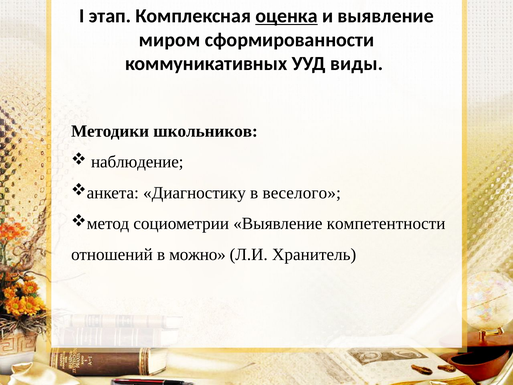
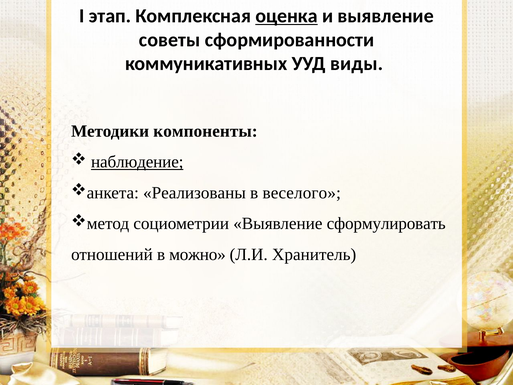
миром: миром -> советы (170, 40)
школьников: школьников -> компоненты (205, 131)
наблюдение underline: none -> present (137, 162)
Диагностику: Диагностику -> Реализованы (194, 193)
компетентности: компетентности -> сформулировать (386, 223)
